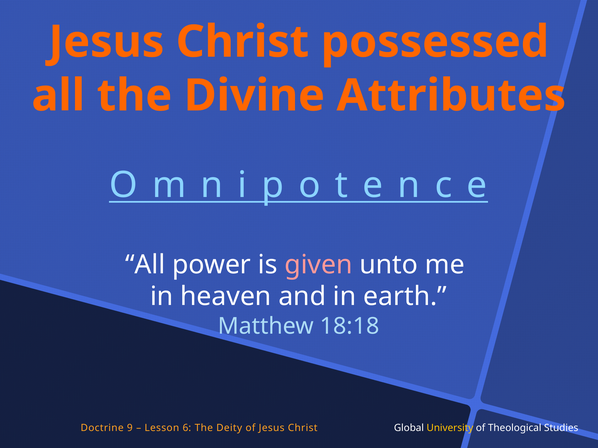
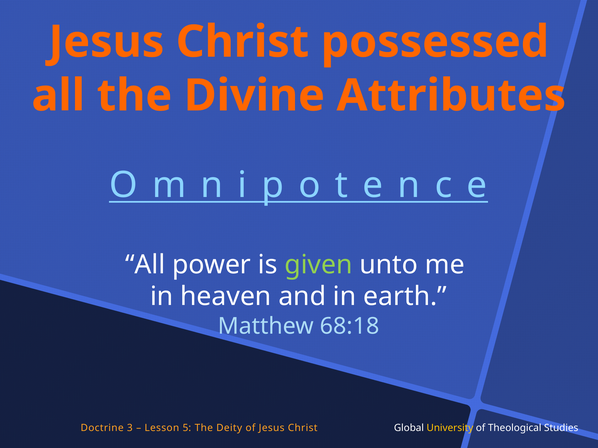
given colour: pink -> light green (318, 265)
18:18: 18:18 -> 68:18 (350, 327)
9: 9 -> 3 (130, 428)
6: 6 -> 5 (187, 428)
